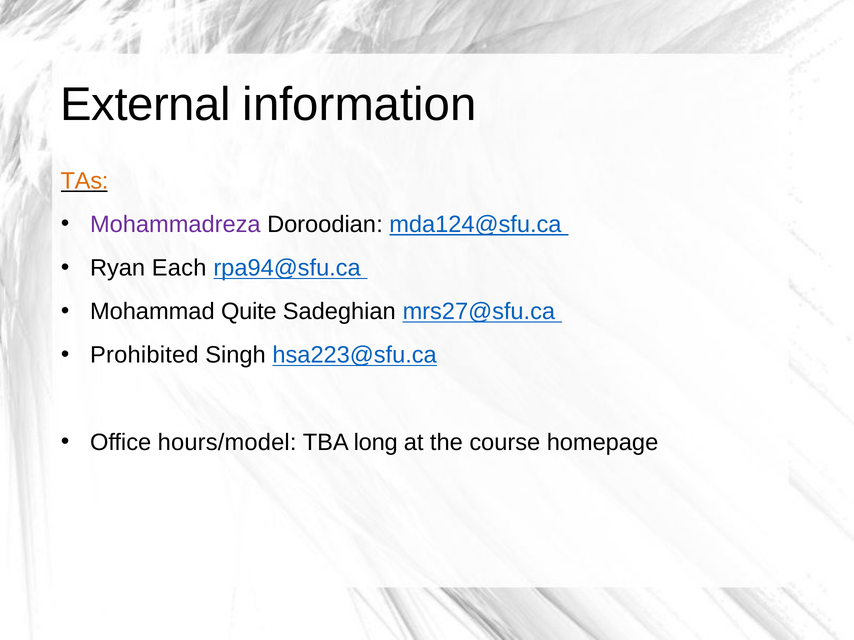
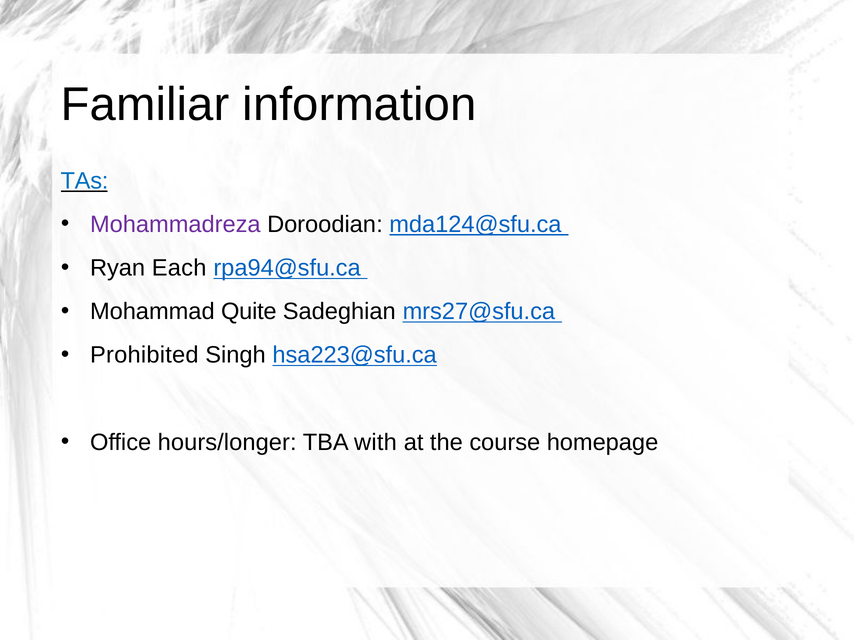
External: External -> Familiar (145, 105)
TAs colour: orange -> blue (84, 181)
hours/model: hours/model -> hours/longer (227, 443)
long: long -> with (375, 443)
